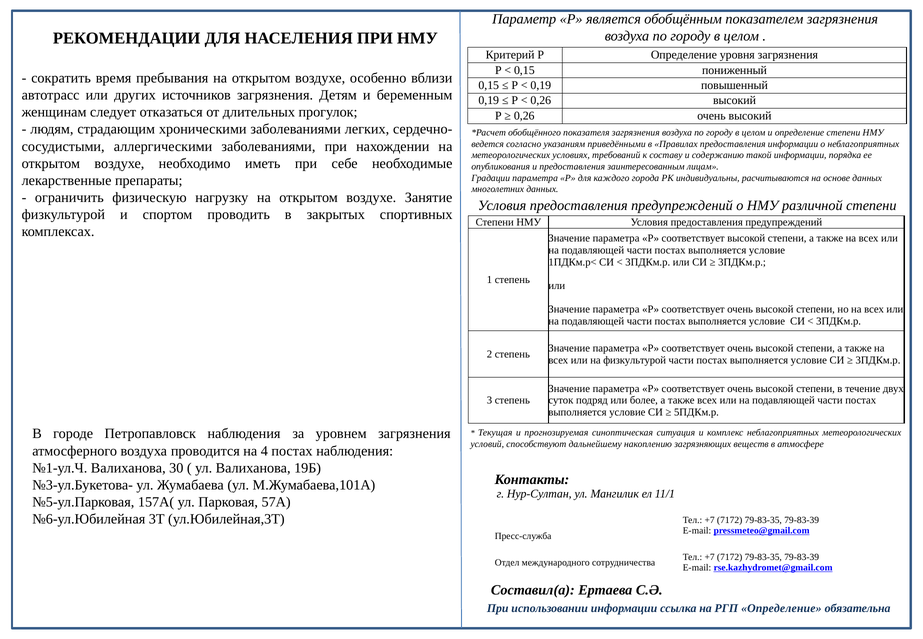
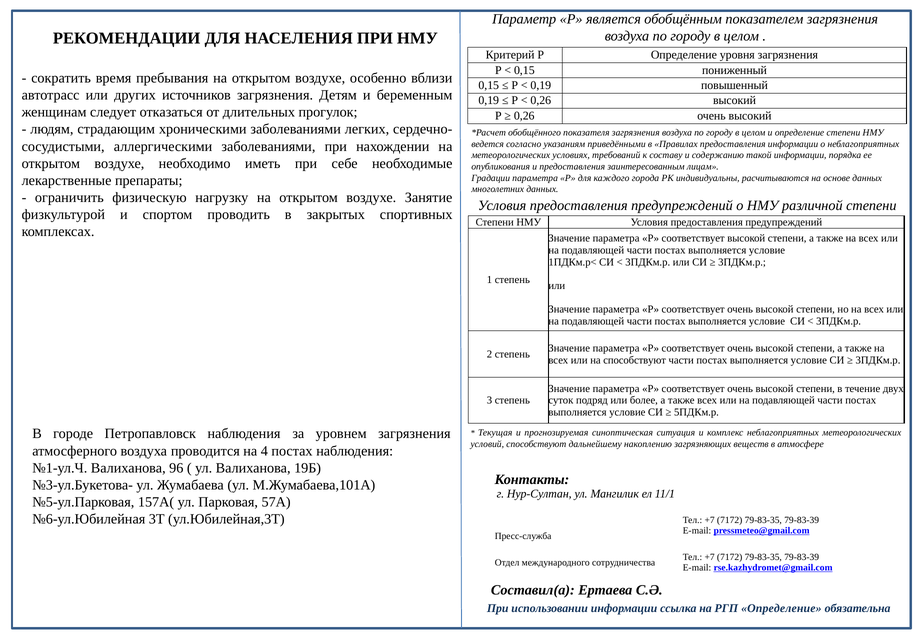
на физкультурой: физкультурой -> способствуют (635, 360)
30: 30 -> 96 (176, 468)
